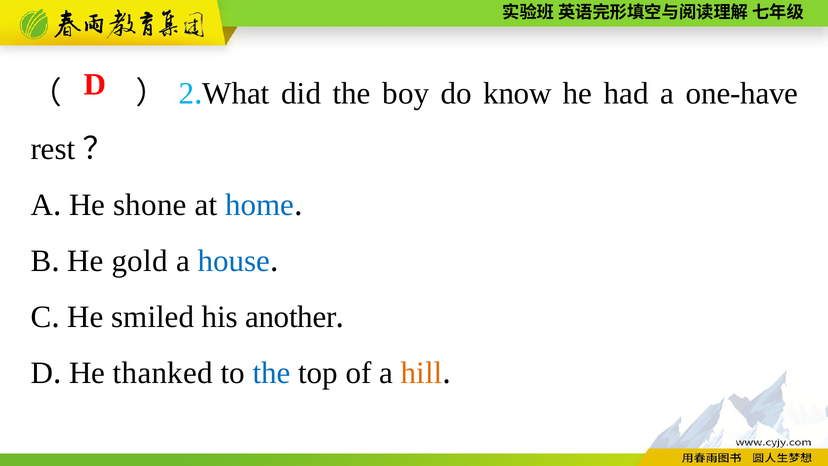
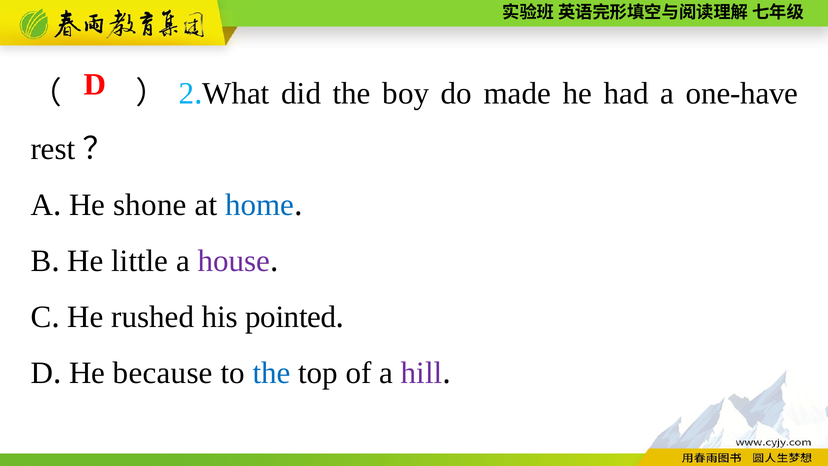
know: know -> made (517, 93)
gold: gold -> little (140, 261)
house colour: blue -> purple (234, 261)
smiled: smiled -> rushed (153, 317)
another: another -> pointed (291, 317)
thanked: thanked -> because (163, 373)
hill colour: orange -> purple (422, 373)
